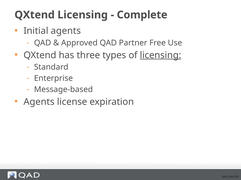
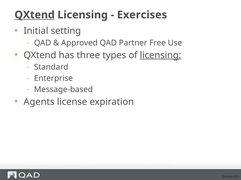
QXtend underline: none -> present (35, 15)
Complete: Complete -> Exercises (142, 15)
Initial agents: agents -> setting (66, 31)
